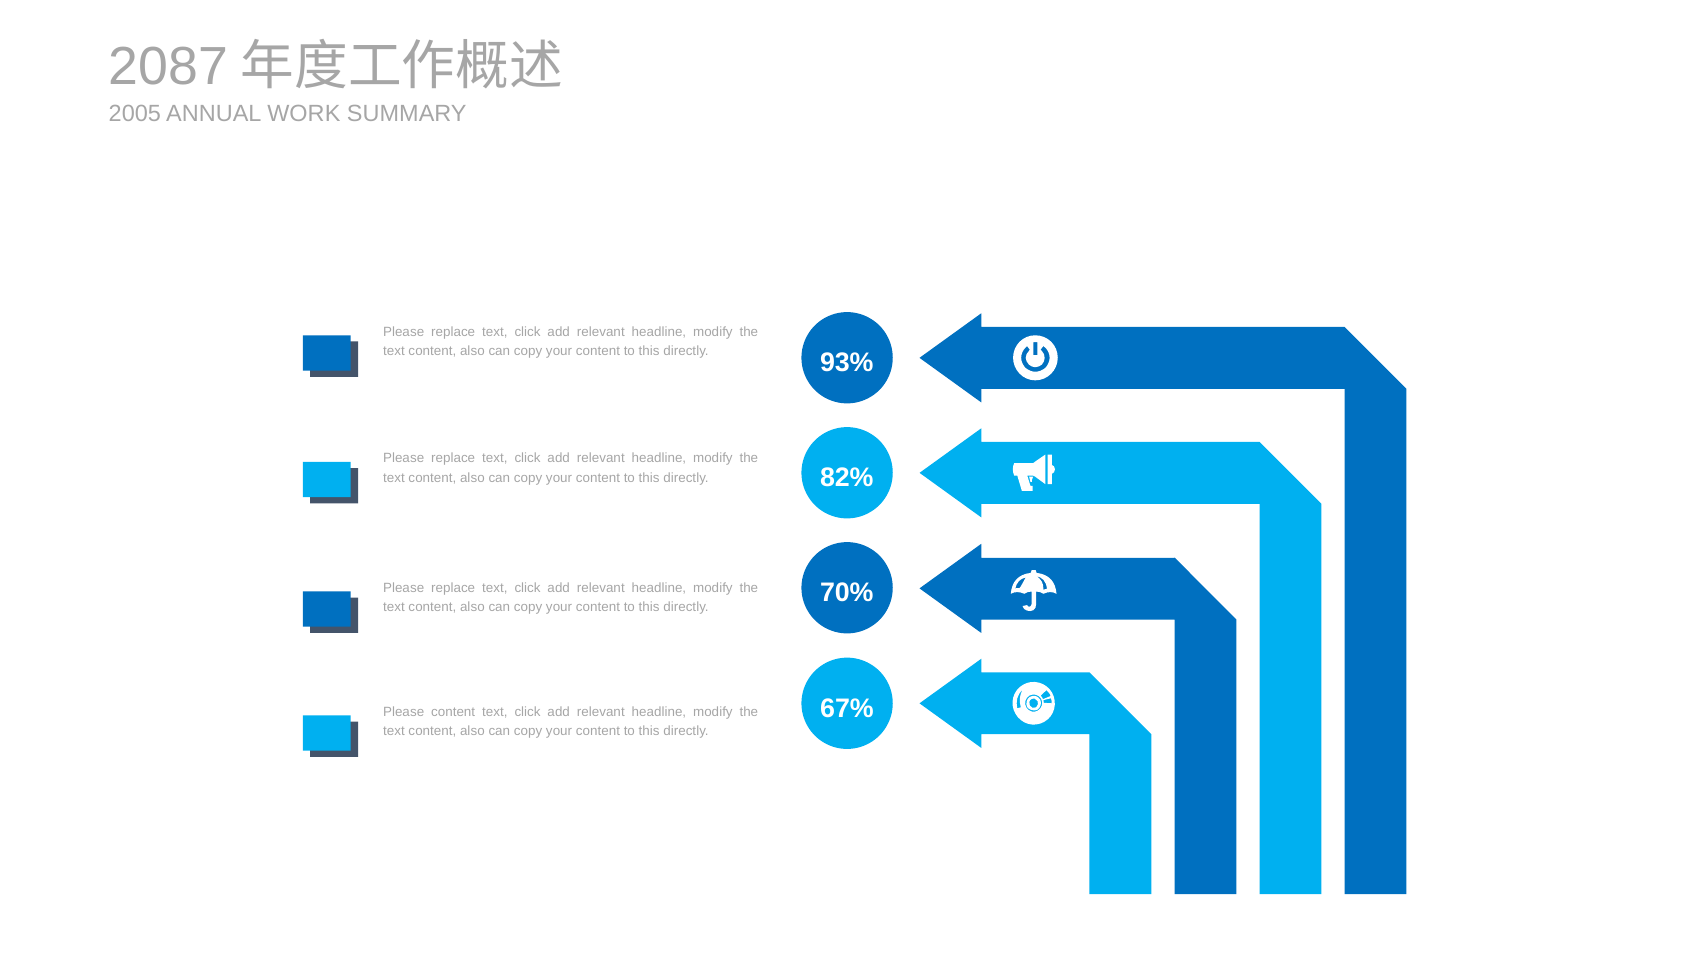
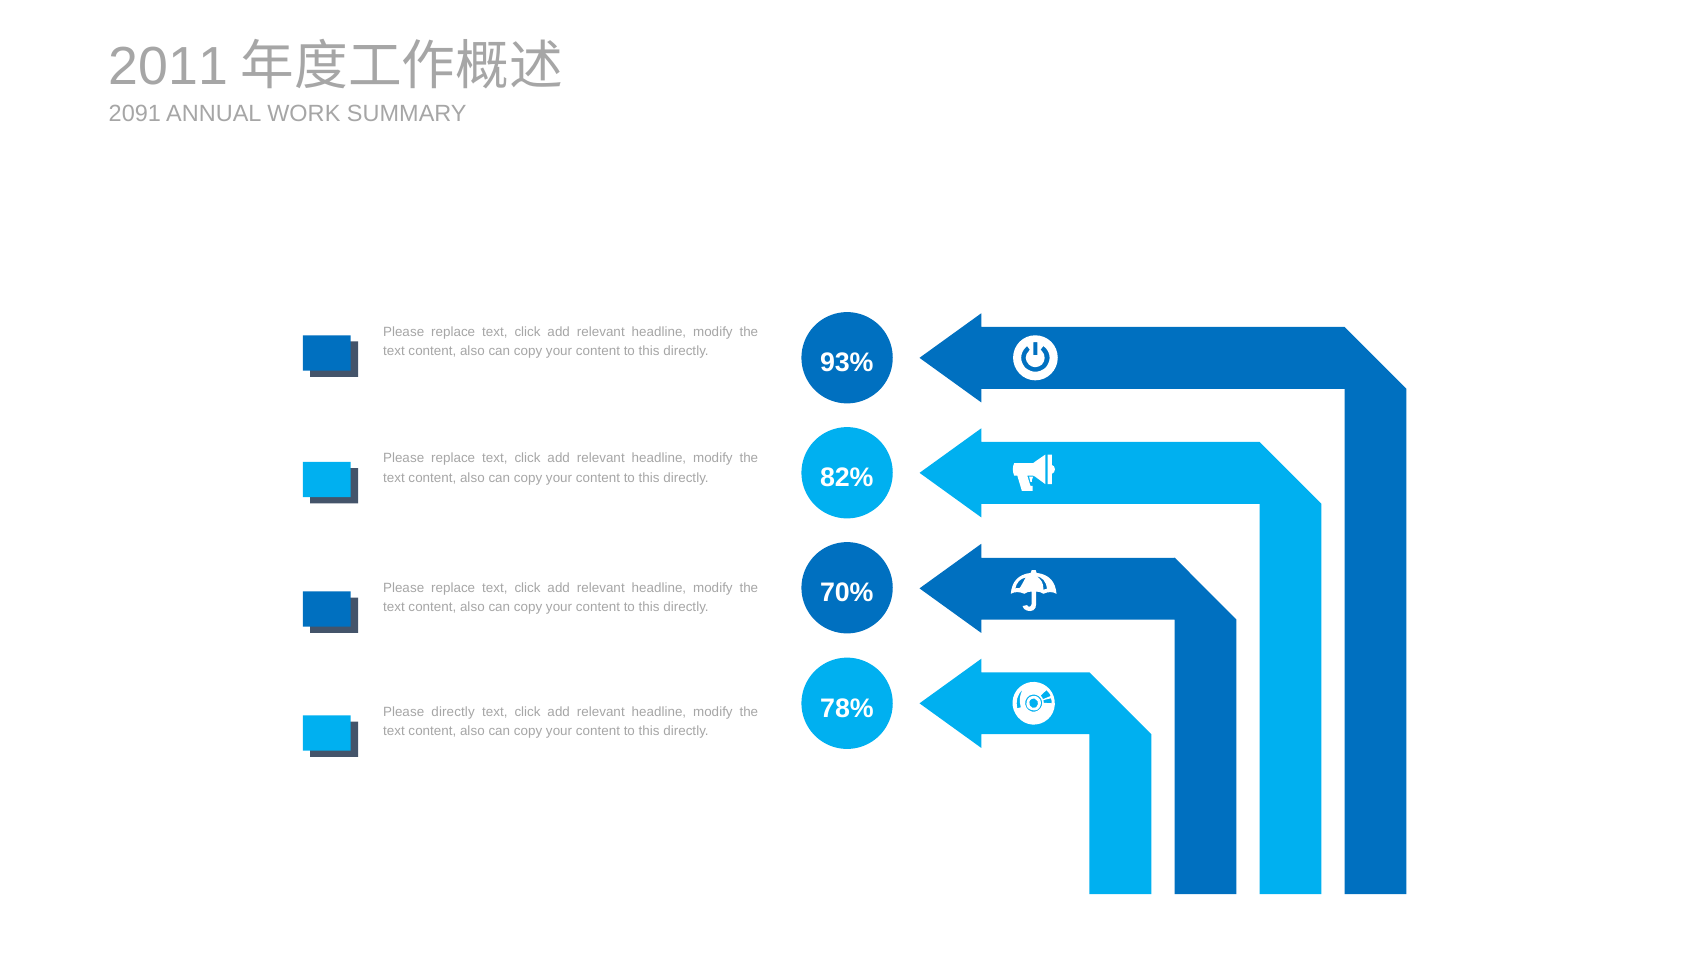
2087: 2087 -> 2011 (168, 67)
2005: 2005 -> 2091 (135, 114)
67%: 67% -> 78% (847, 709)
Please content: content -> directly (453, 712)
